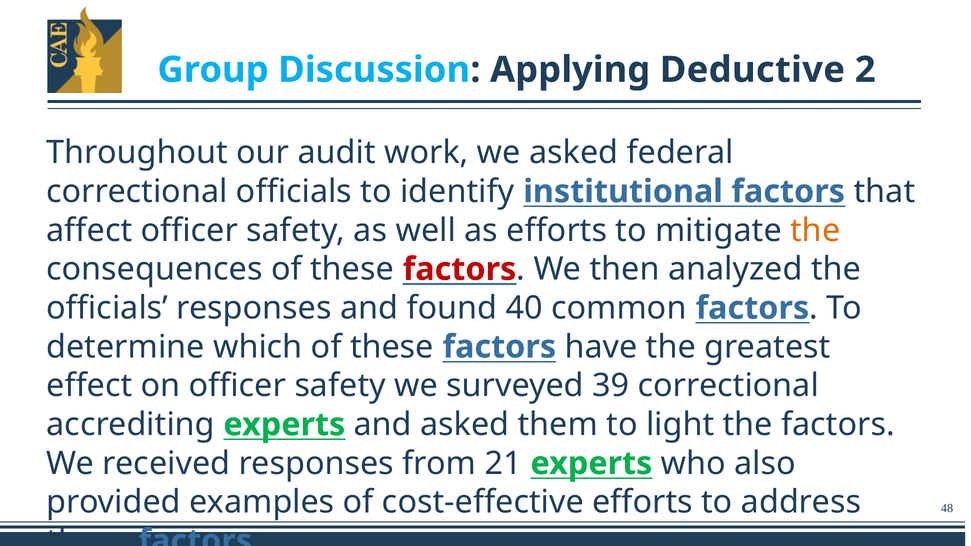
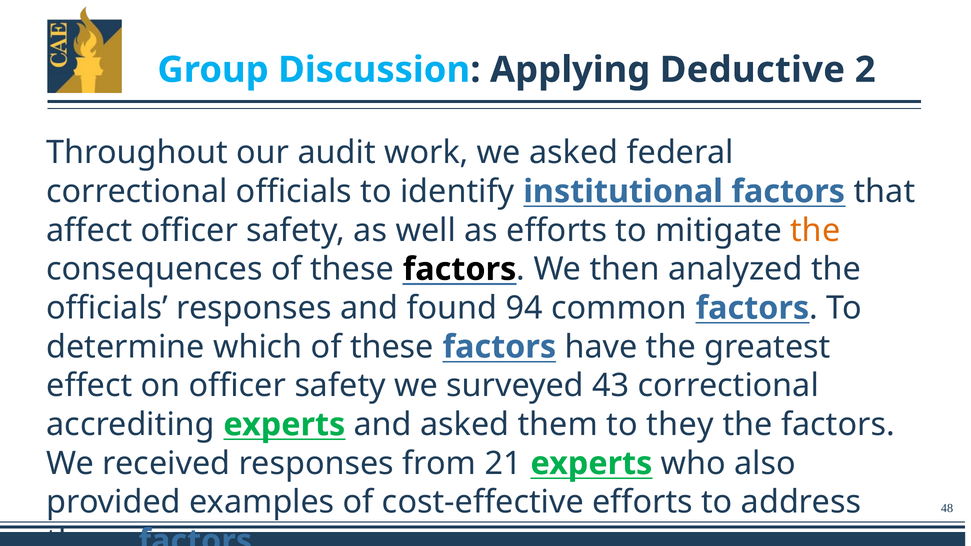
factors colour: red -> black (460, 269)
40: 40 -> 94 (524, 308)
39: 39 -> 43 (611, 386)
light: light -> they (680, 425)
